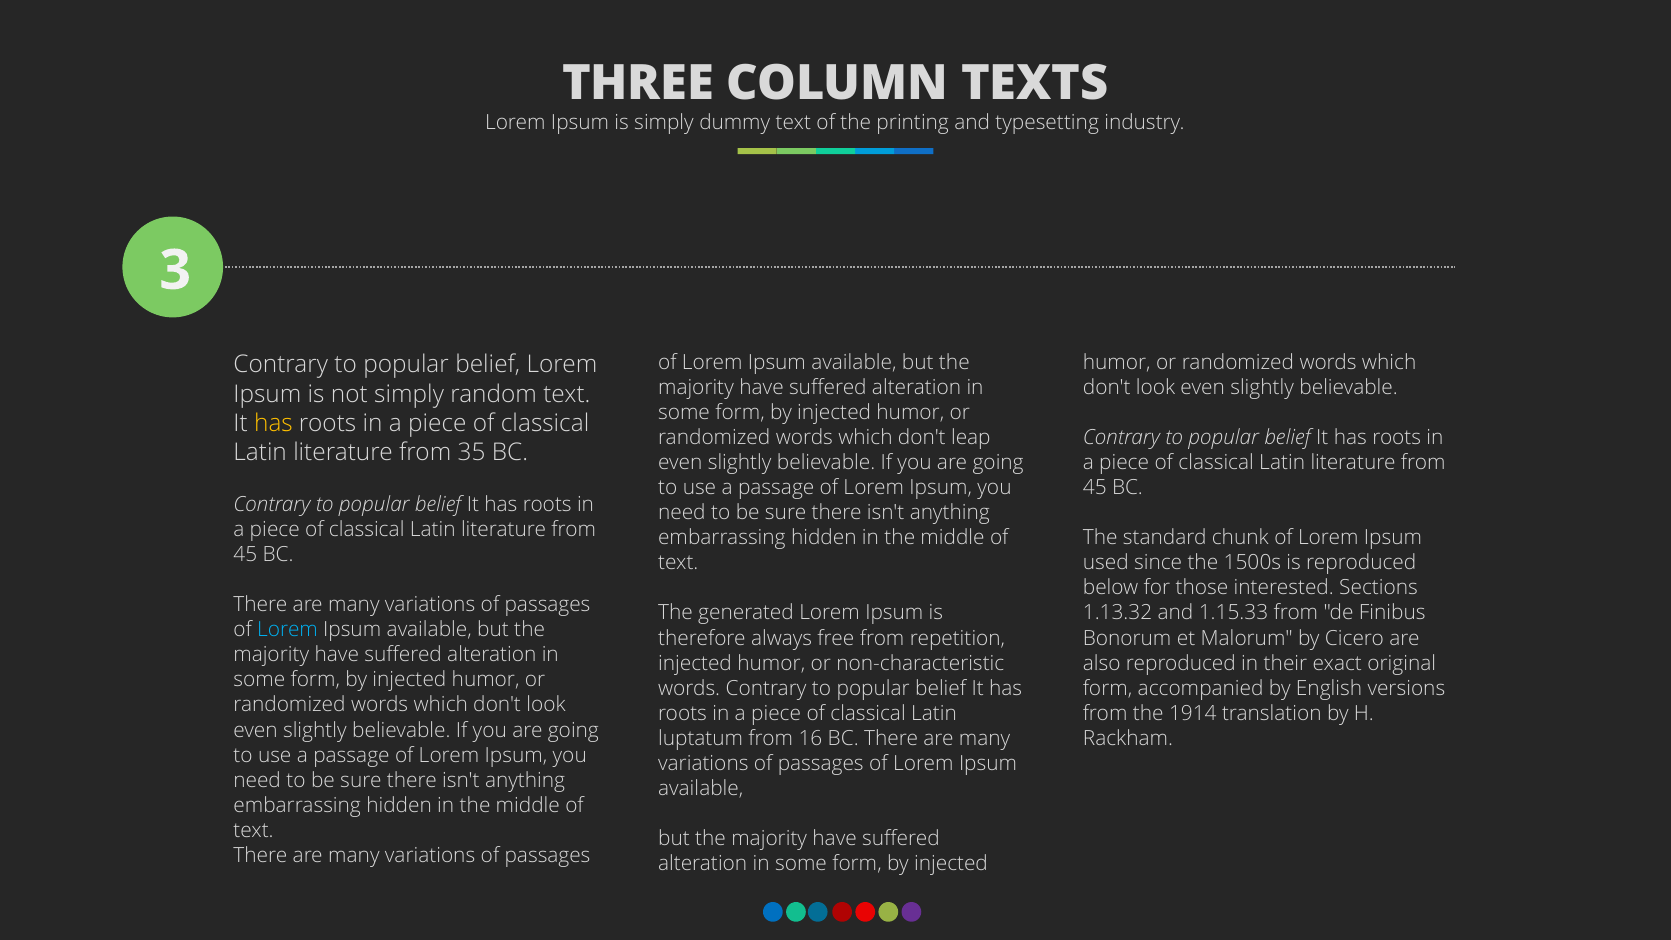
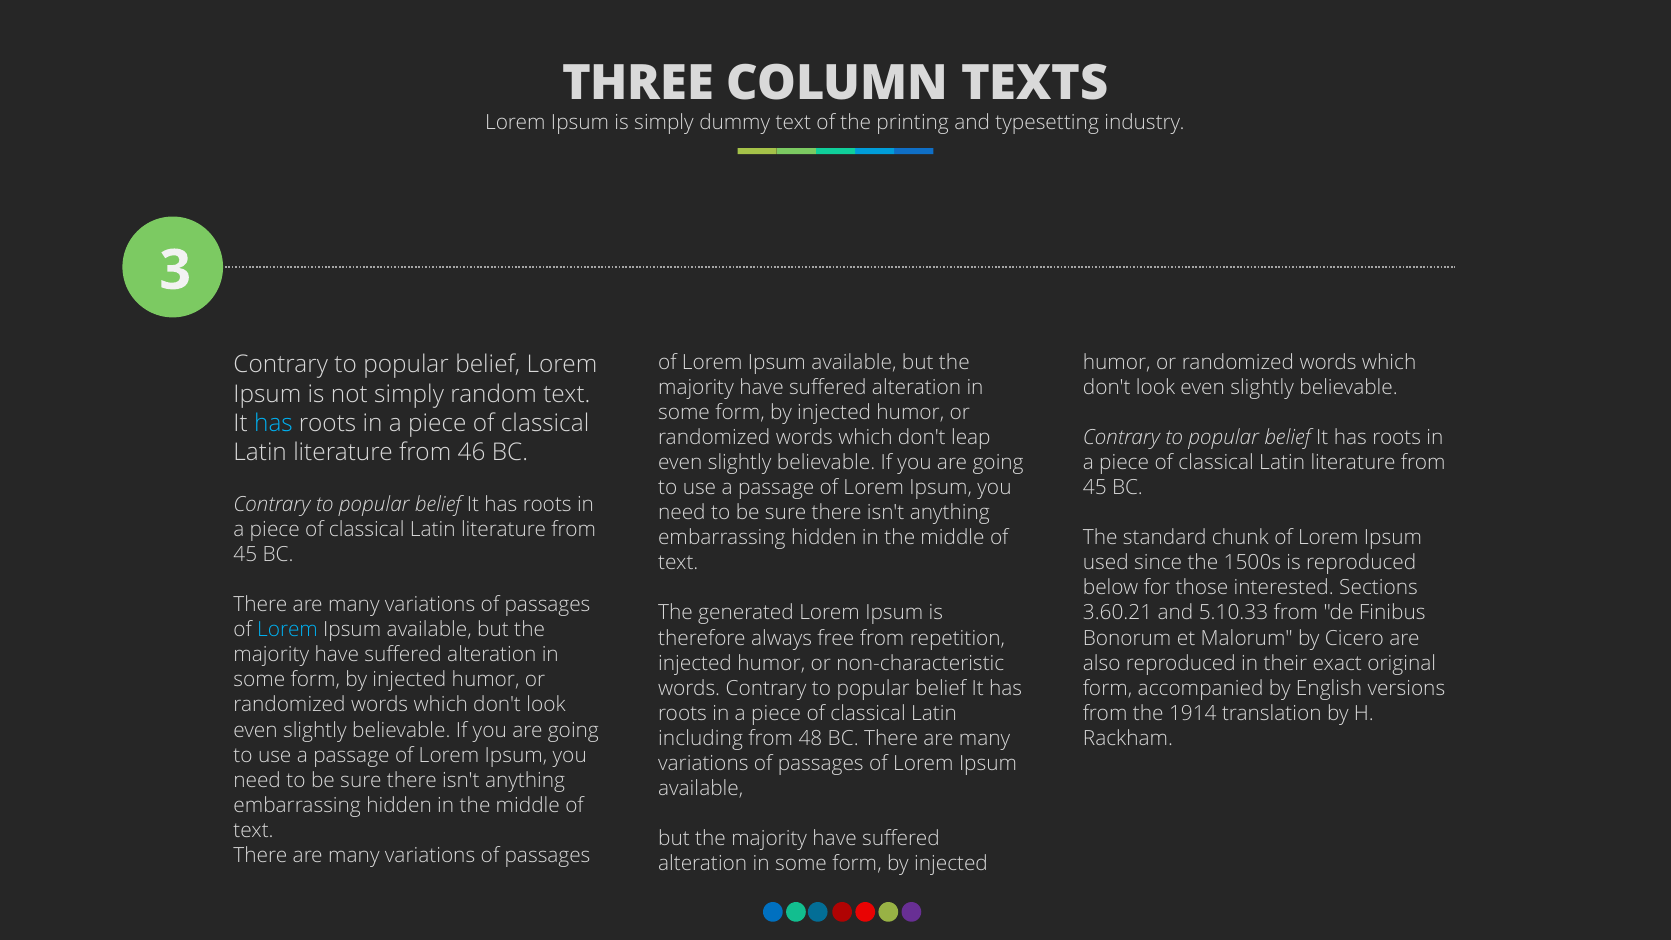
has colour: yellow -> light blue (273, 423)
35: 35 -> 46 (472, 452)
1.13.32: 1.13.32 -> 3.60.21 (1118, 613)
1.15.33: 1.15.33 -> 5.10.33 (1234, 613)
luptatum: luptatum -> including (701, 738)
16: 16 -> 48 (810, 738)
